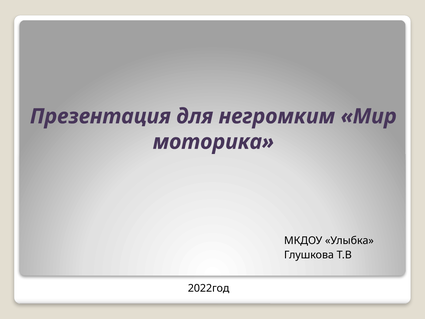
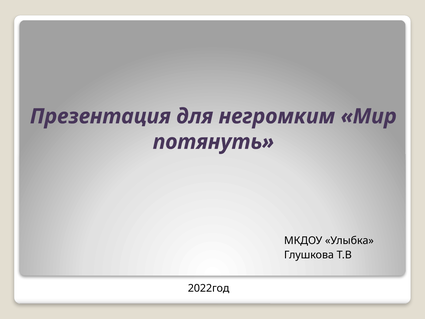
моторика: моторика -> потянуть (213, 142)
